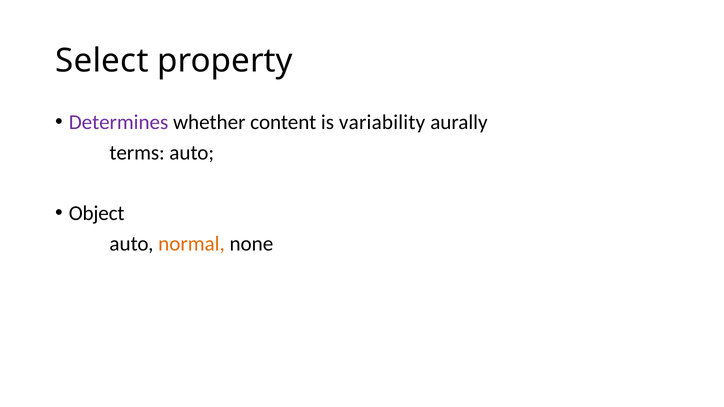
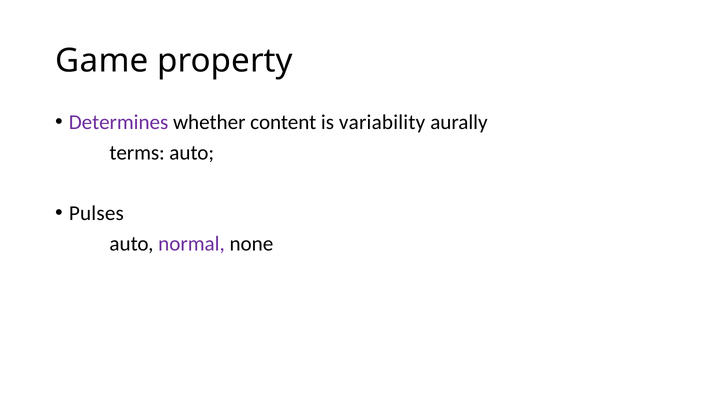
Select: Select -> Game (102, 61)
Object: Object -> Pulses (96, 213)
normal colour: orange -> purple (192, 244)
